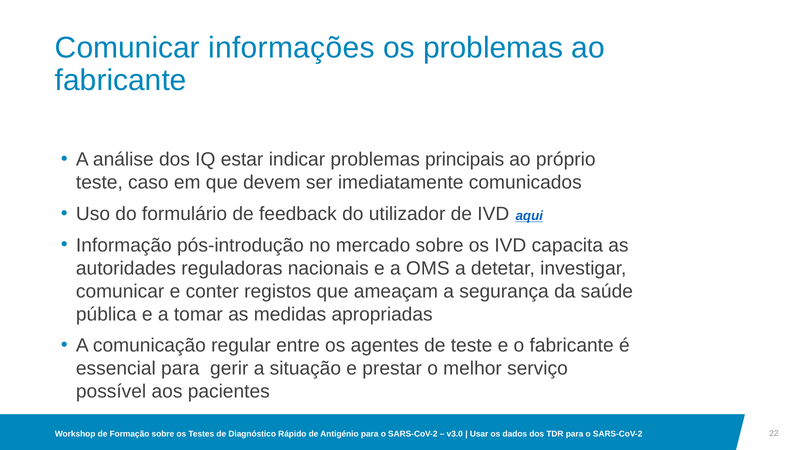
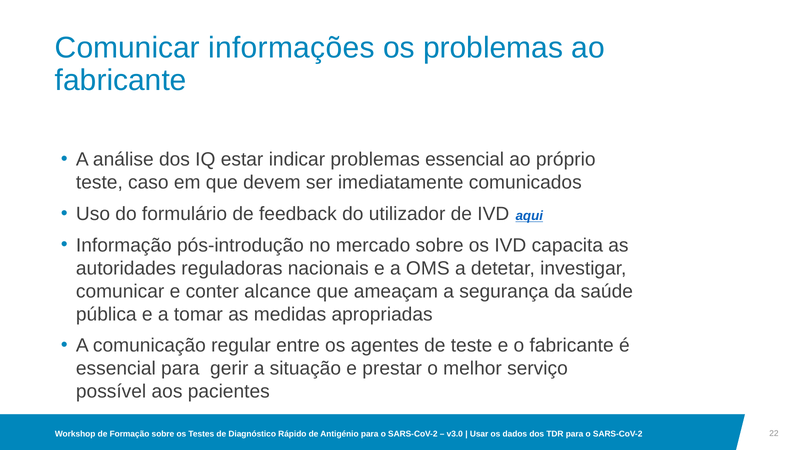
problemas principais: principais -> essencial (465, 160)
registos: registos -> alcance (278, 291)
